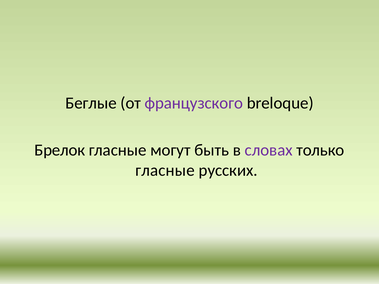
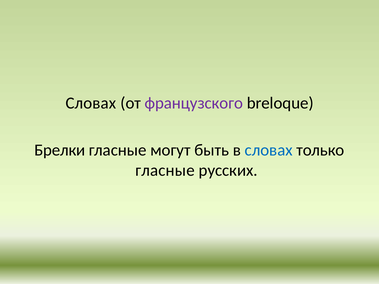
Беглые: Беглые -> Словах (91, 103)
Брелок: Брелок -> Брелки (60, 150)
словах colour: purple -> blue (269, 150)
